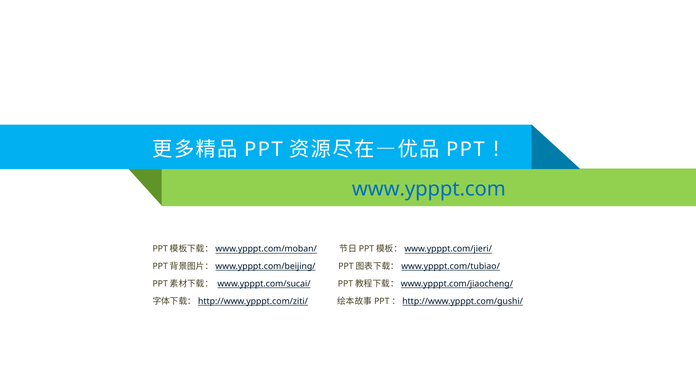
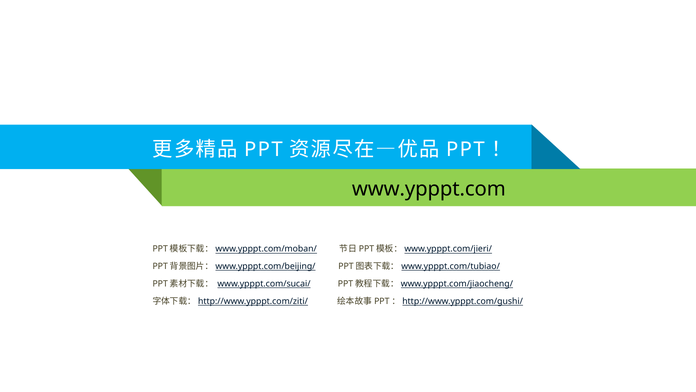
www.ypppt.com colour: blue -> black (429, 189)
